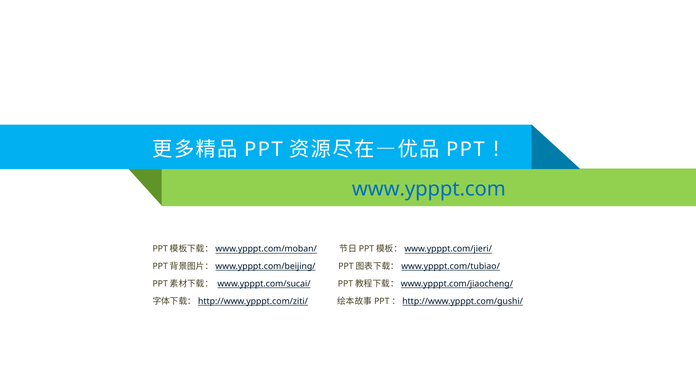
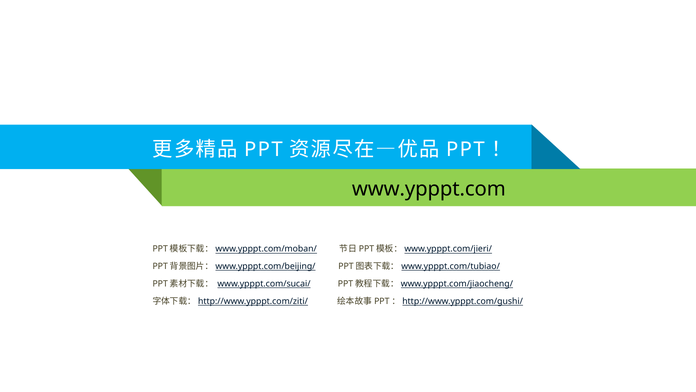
www.ypppt.com colour: blue -> black (429, 189)
